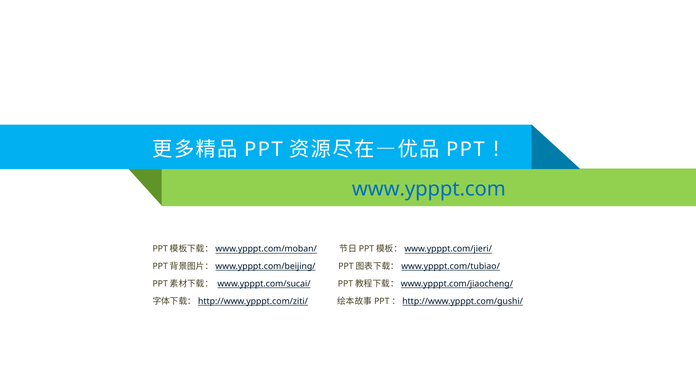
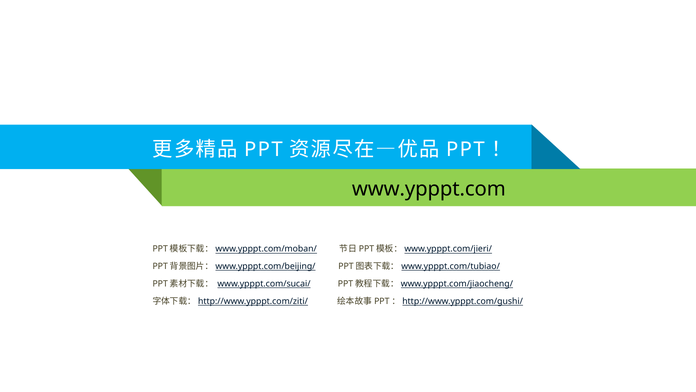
www.ypppt.com colour: blue -> black (429, 189)
